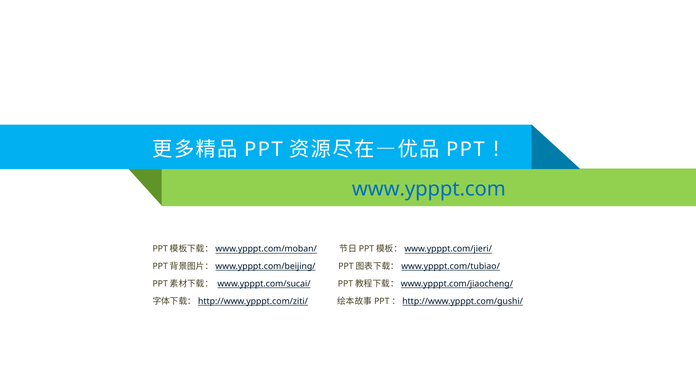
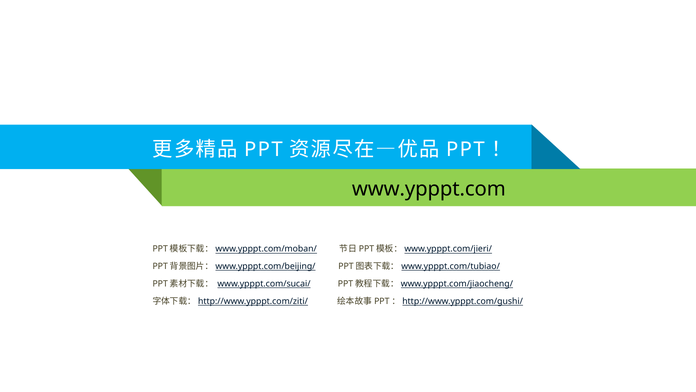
www.ypppt.com colour: blue -> black (429, 189)
